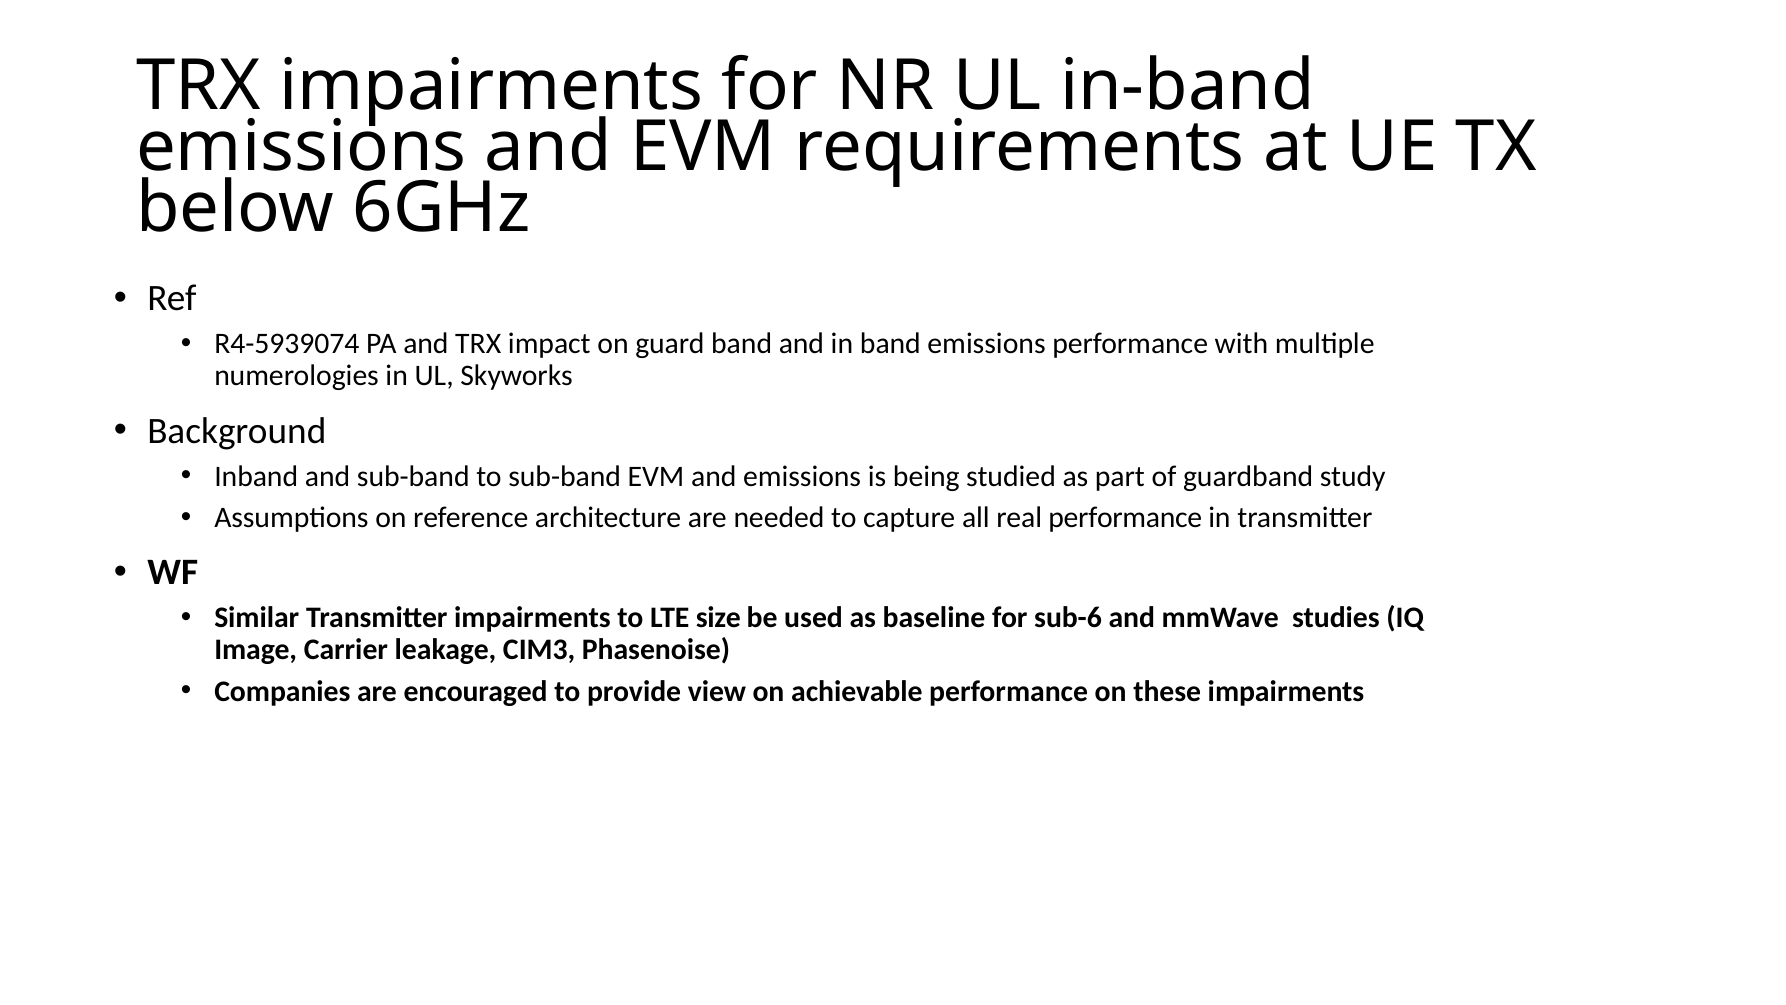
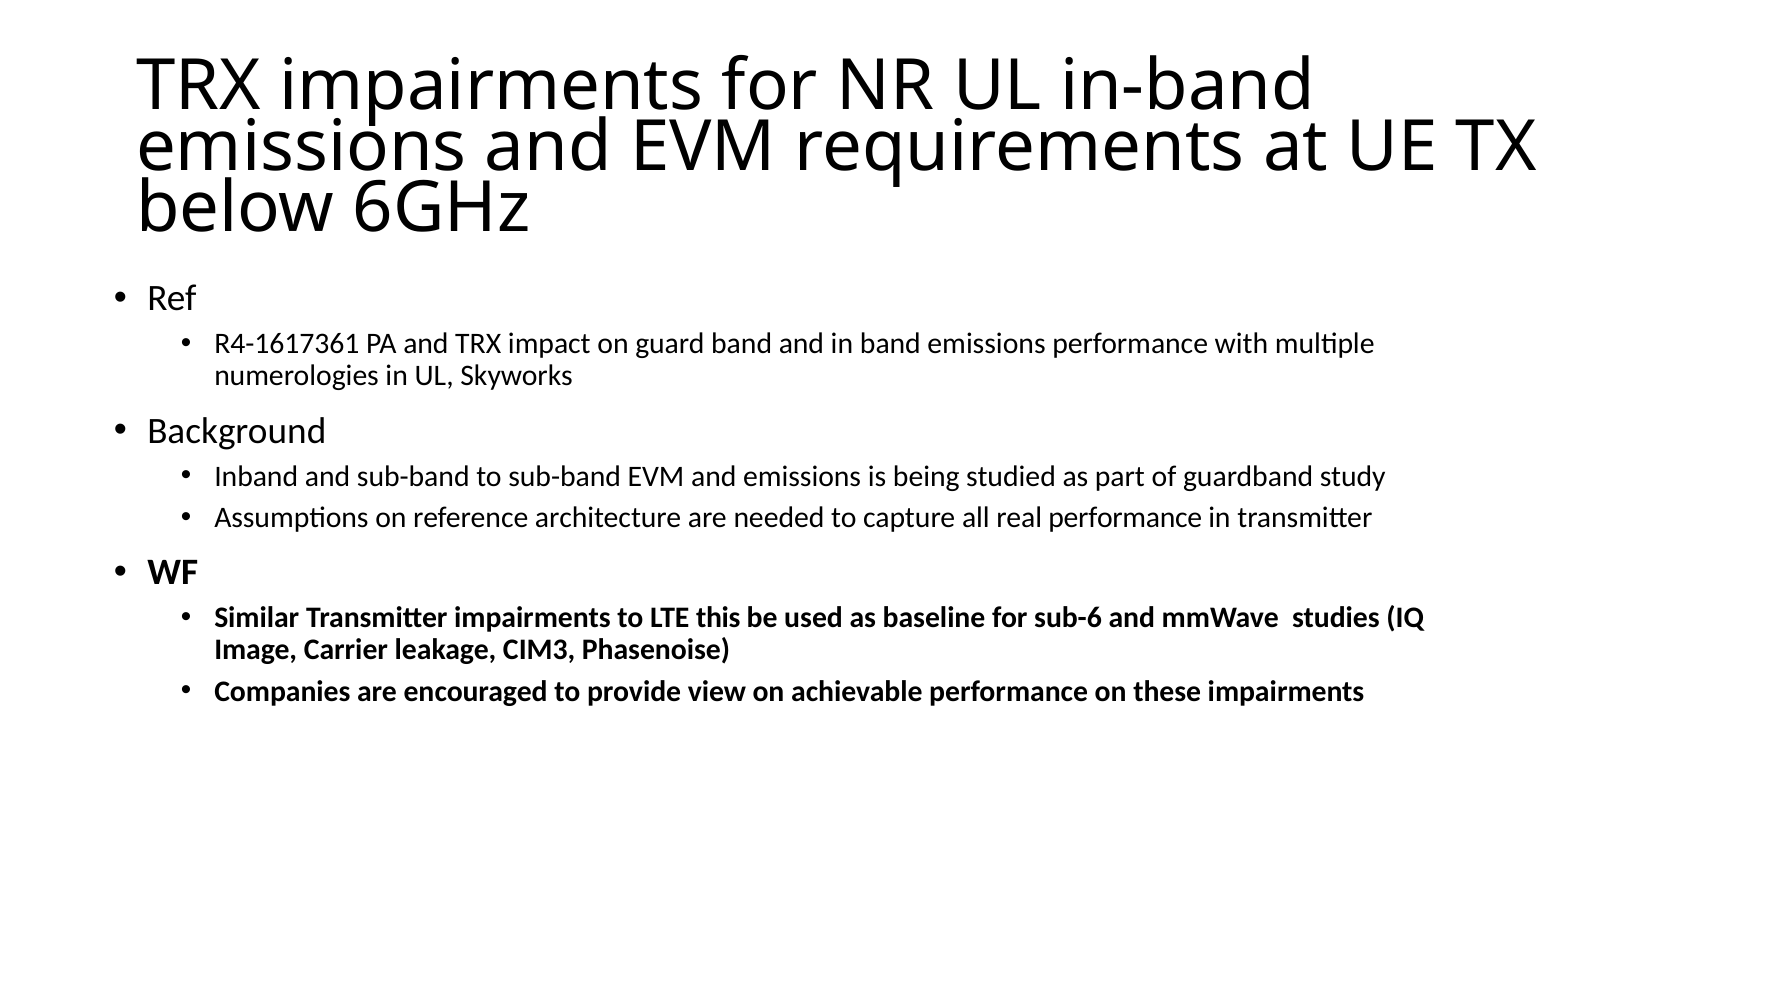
R4-5939074: R4-5939074 -> R4-1617361 (287, 344)
size: size -> this (718, 618)
